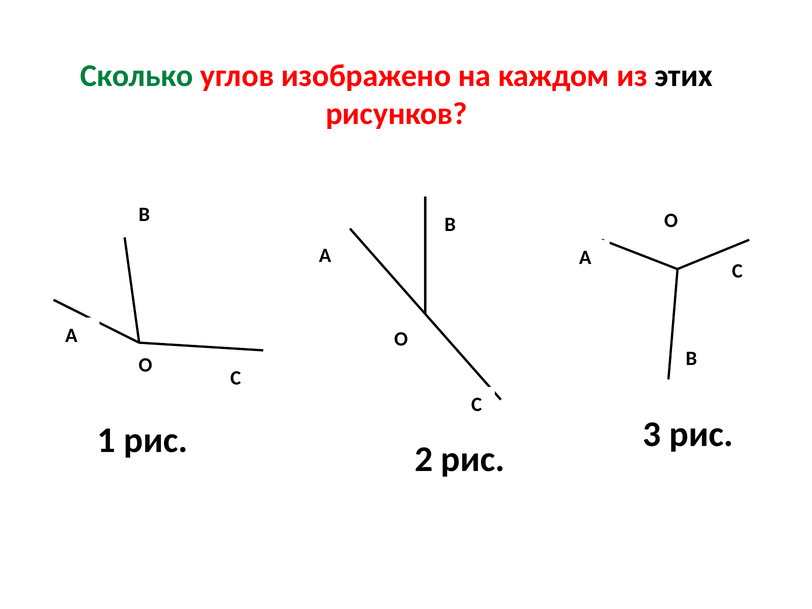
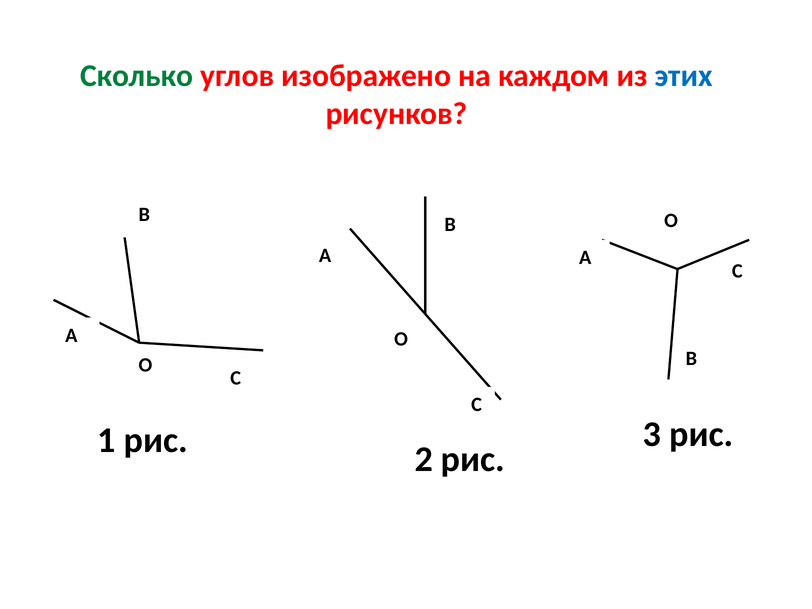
этих colour: black -> blue (684, 76)
